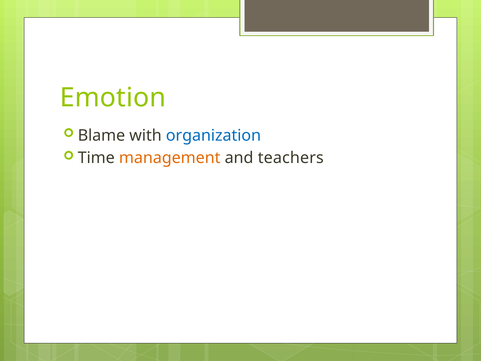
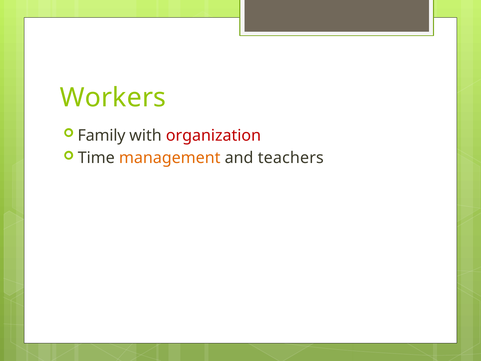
Emotion: Emotion -> Workers (113, 98)
Blame: Blame -> Family (102, 135)
organization colour: blue -> red (213, 135)
